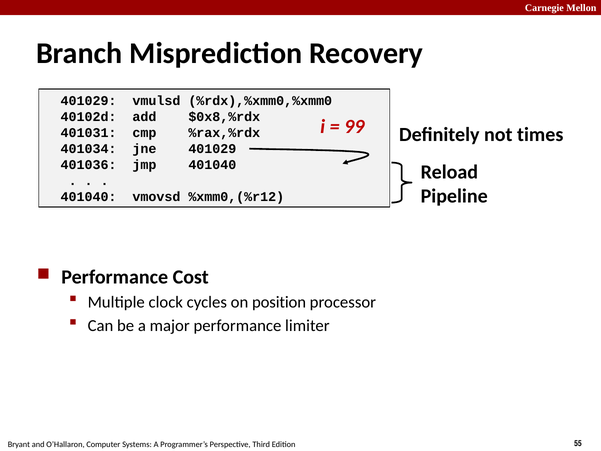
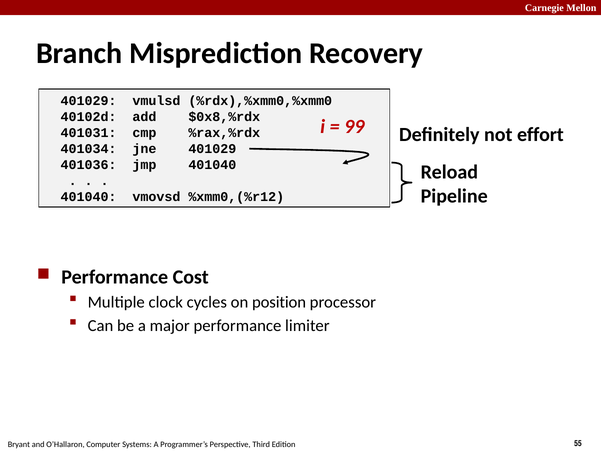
times: times -> effort (540, 134)
